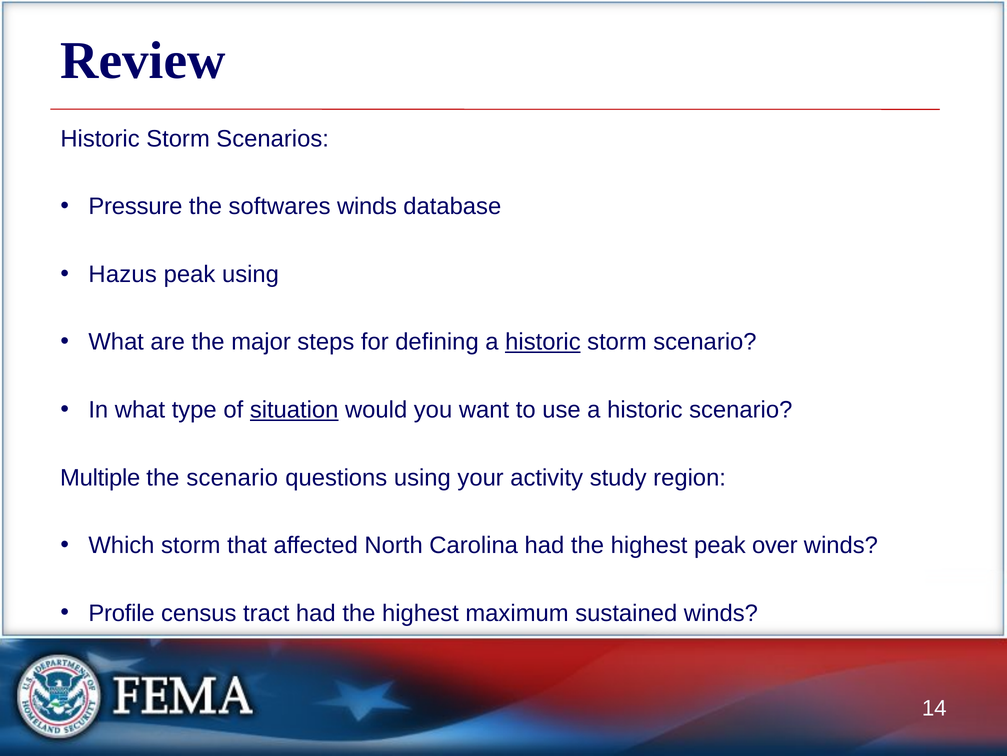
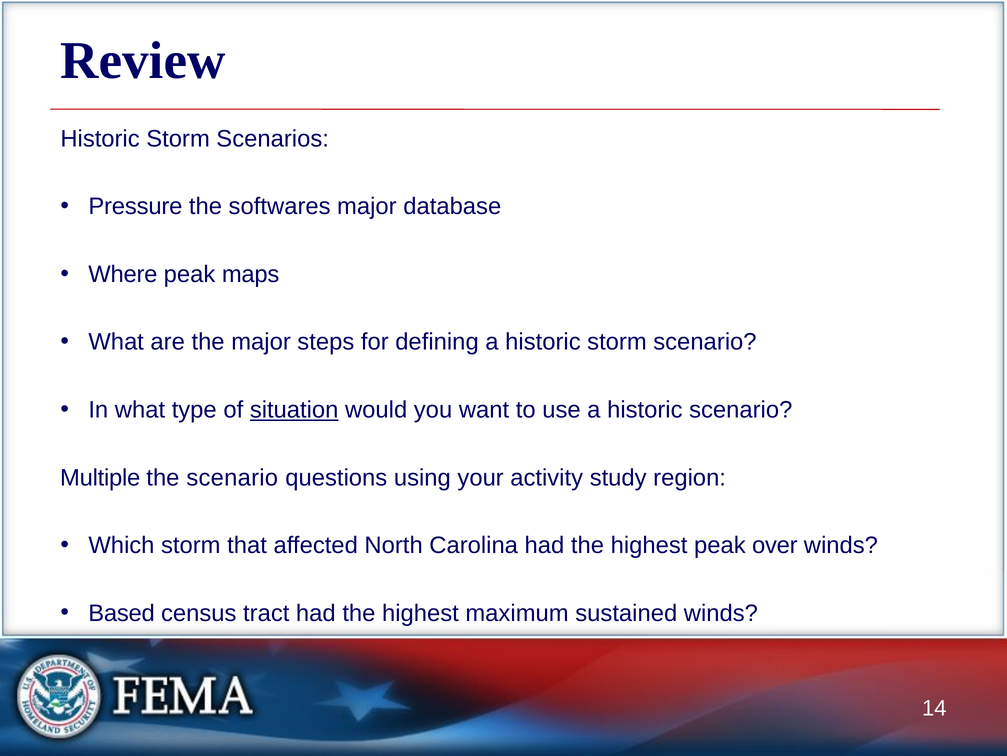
softwares winds: winds -> major (367, 206)
Hazus: Hazus -> Where (123, 274)
peak using: using -> maps (251, 274)
historic underline: present -> none (543, 342)
Profile: Profile -> Based (122, 613)
